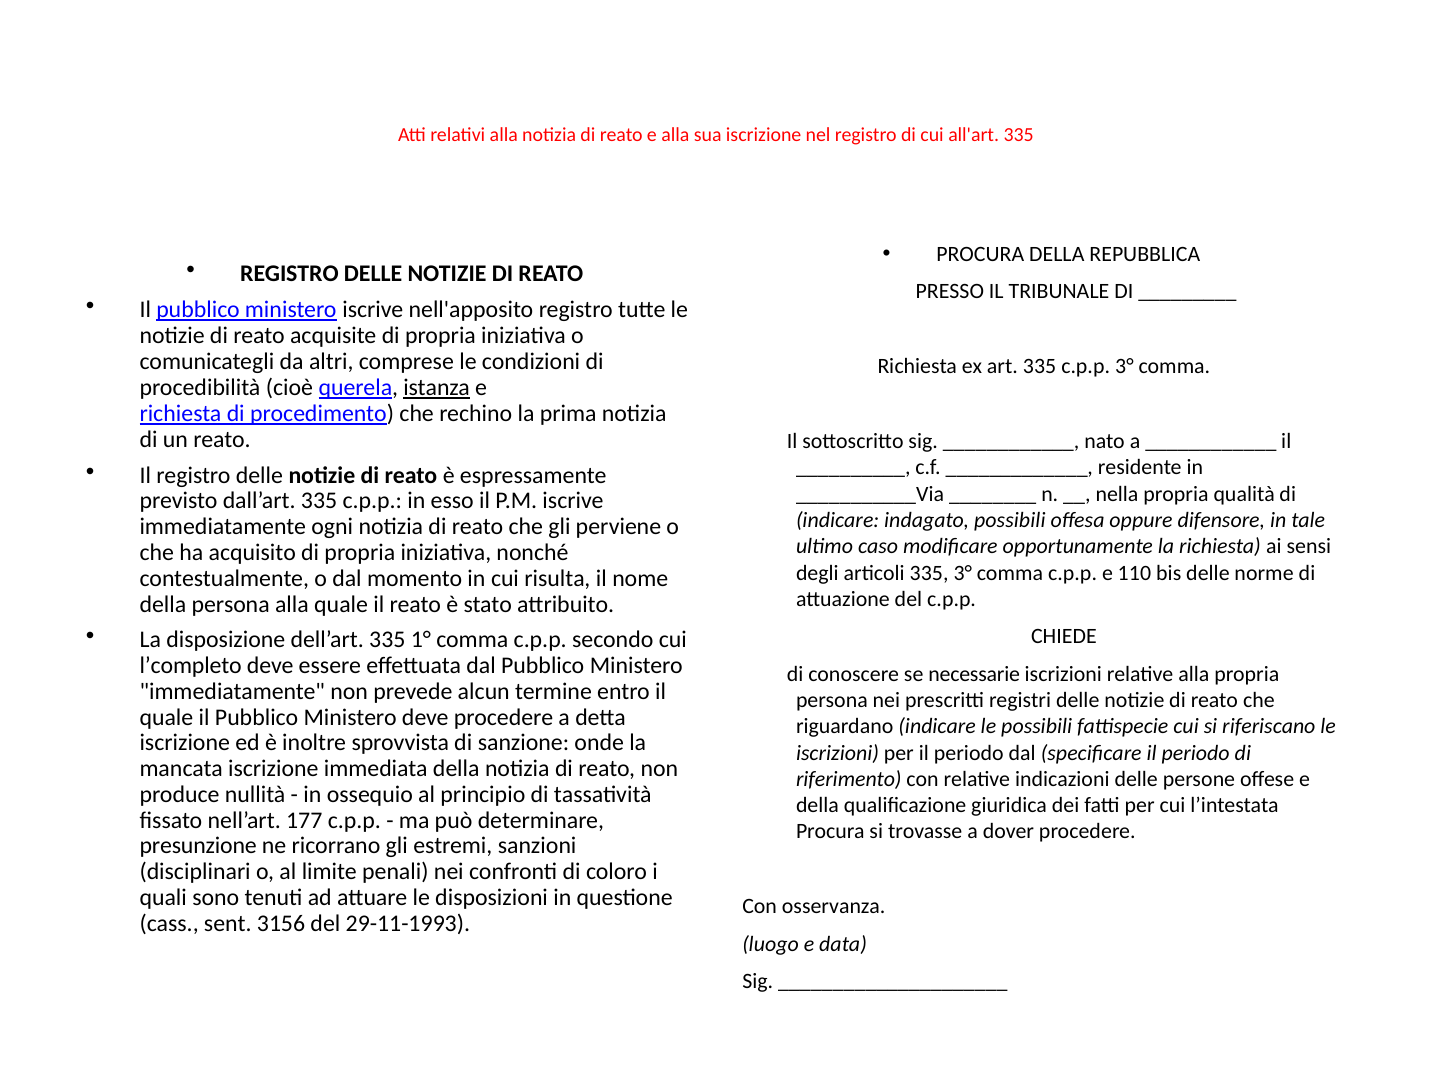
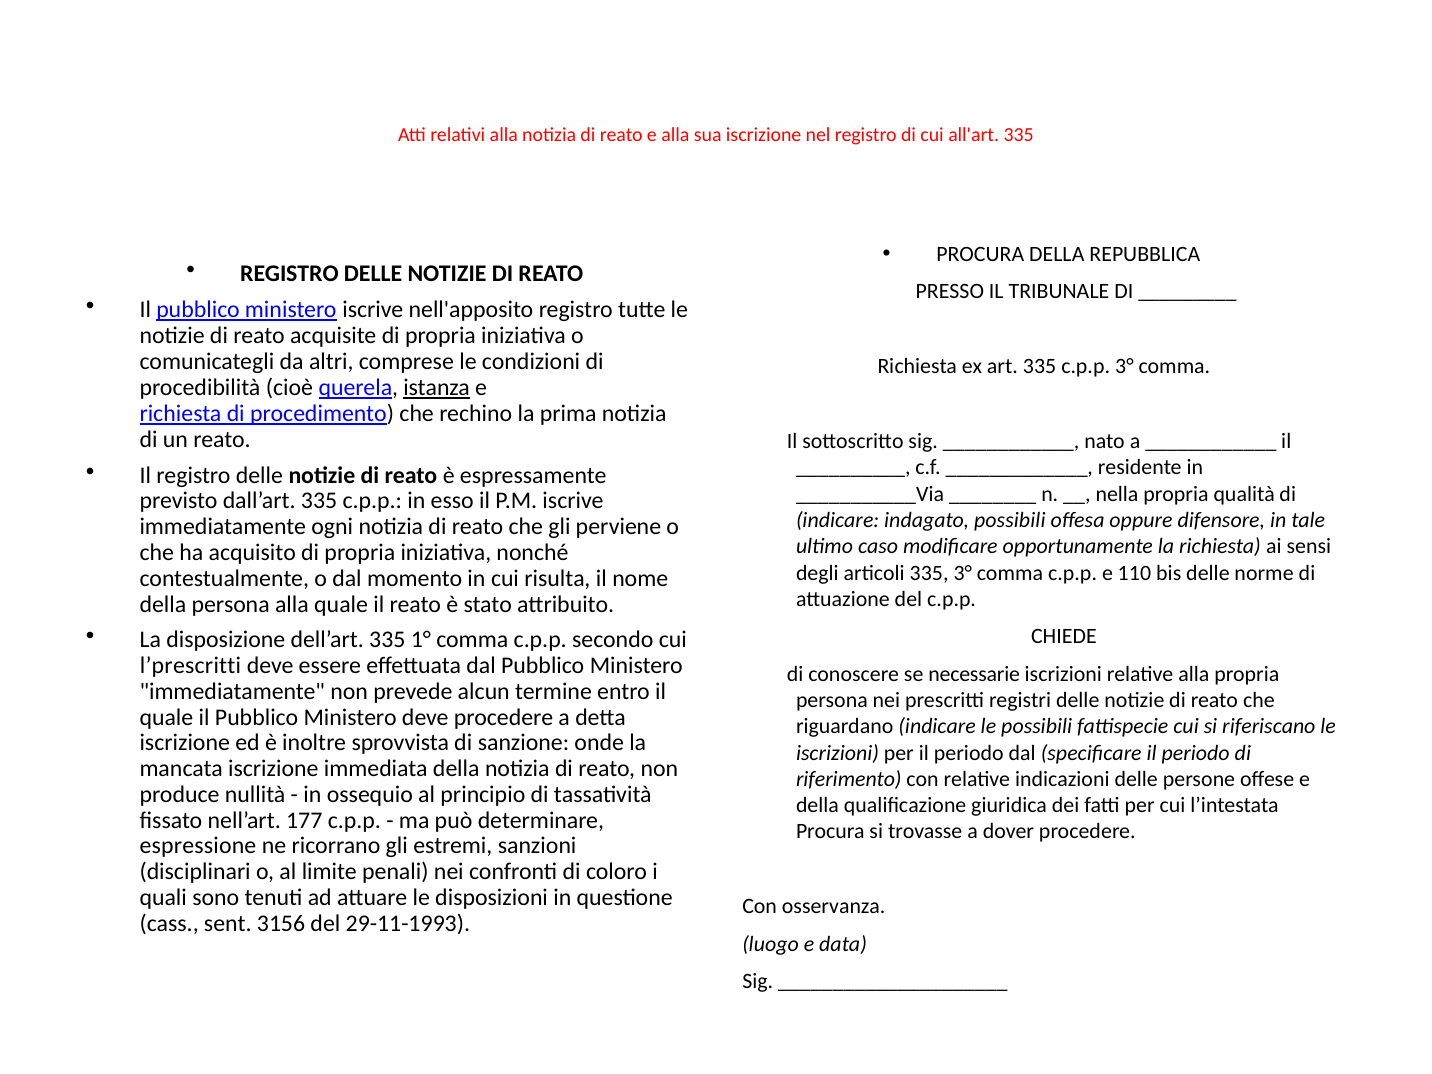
l’completo: l’completo -> l’prescritti (190, 666)
presunzione: presunzione -> espressione (198, 846)
